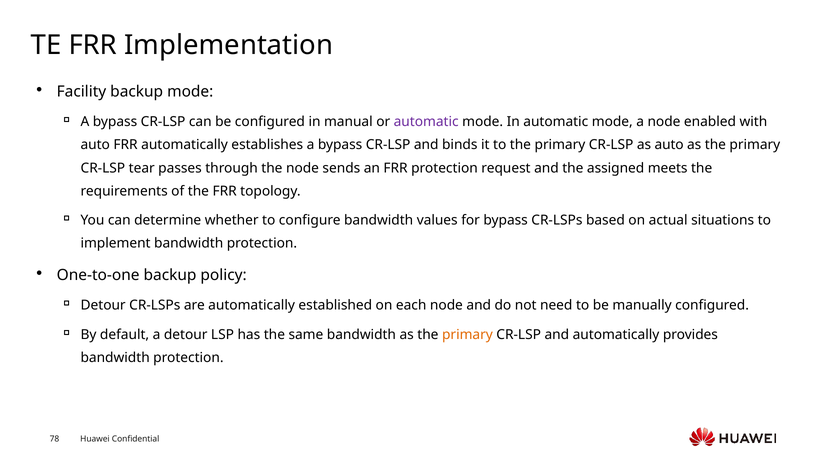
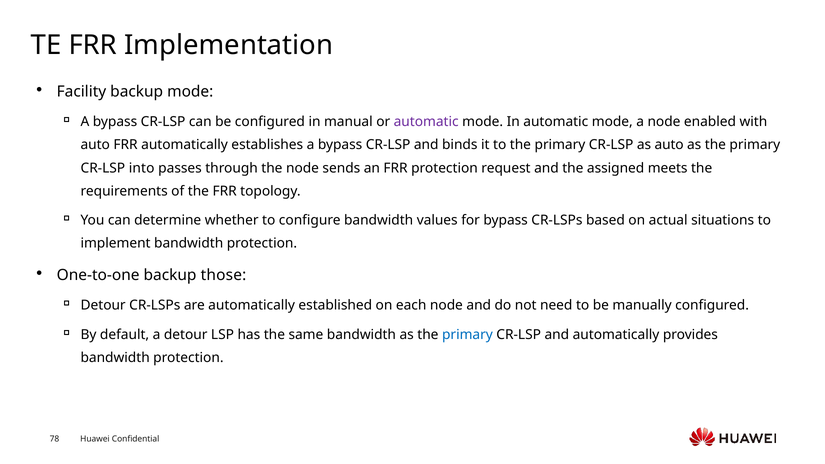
tear: tear -> into (142, 168)
policy: policy -> those (224, 275)
primary colour: orange -> blue (467, 335)
